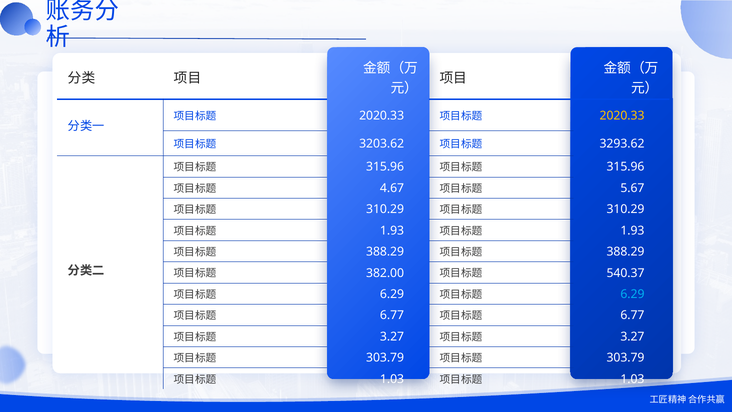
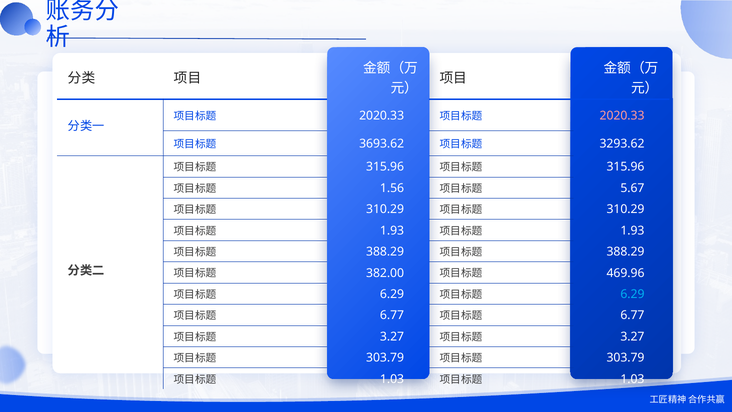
2020.33 colour: yellow -> pink (622, 116)
3203.62: 3203.62 -> 3693.62 (382, 144)
4.67: 4.67 -> 1.56 (392, 188)
540.37: 540.37 -> 469.96 (625, 273)
